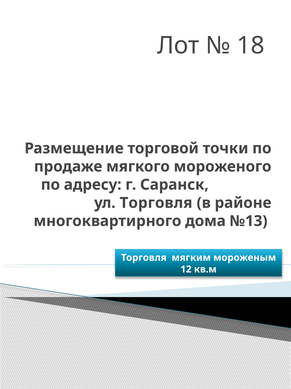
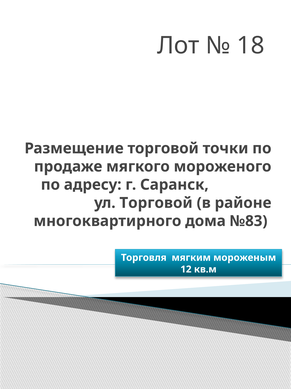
ул Торговля: Торговля -> Торговой (156, 202)
№13: №13 -> №83 (249, 220)
